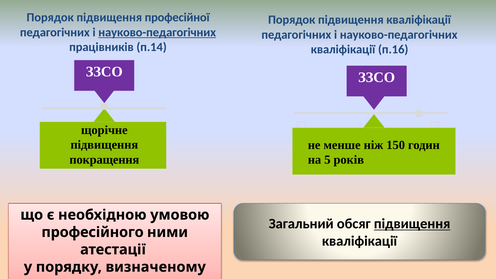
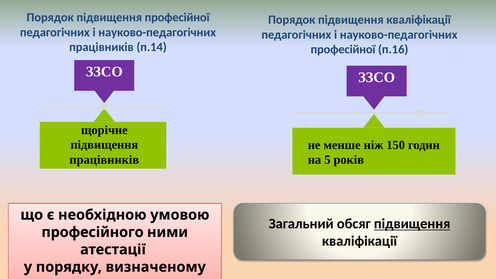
науково-педагогічних underline: present -> none (157, 32)
кваліфікації: кваліфікації -> професійної (343, 50)
покращення: покращення -> працівників (104, 160)
